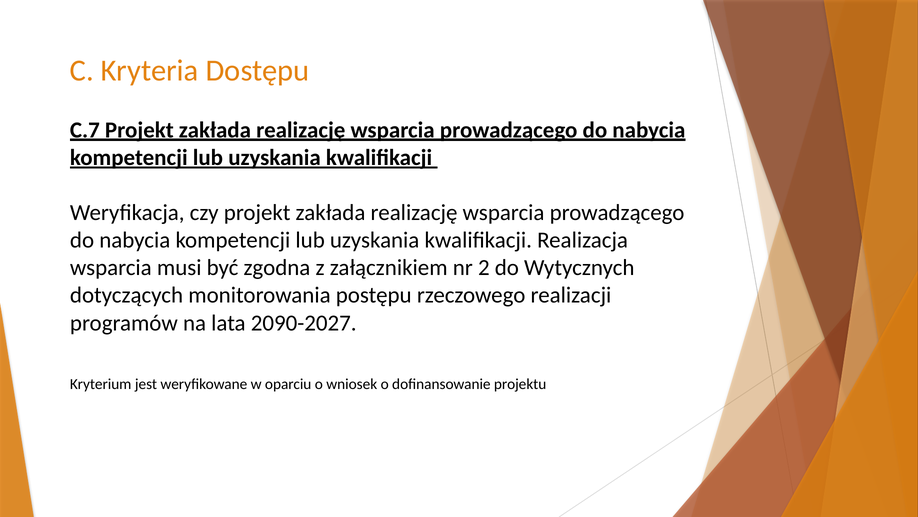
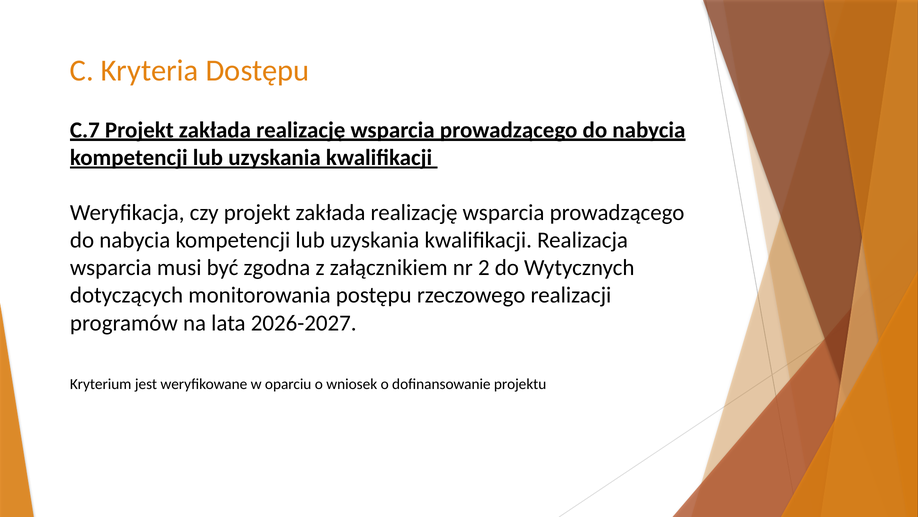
2090-2027: 2090-2027 -> 2026-2027 (304, 323)
